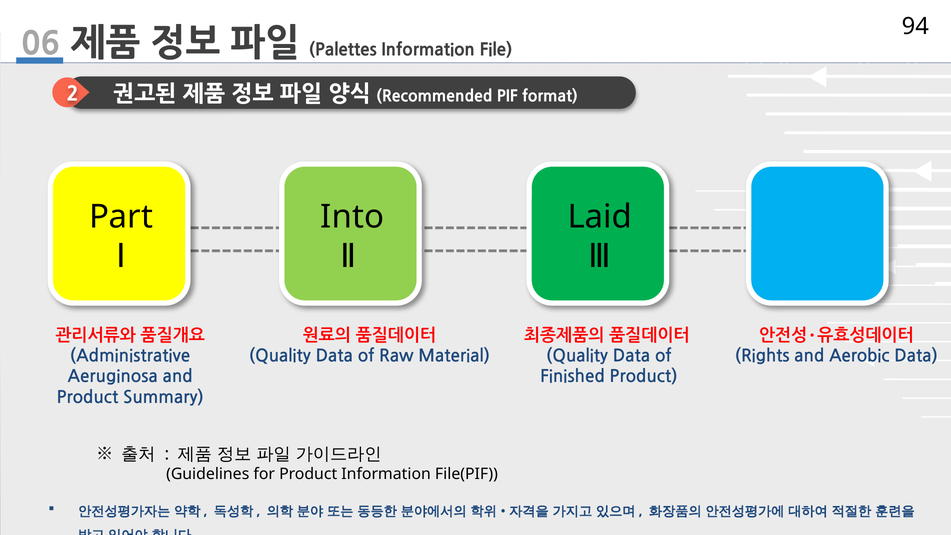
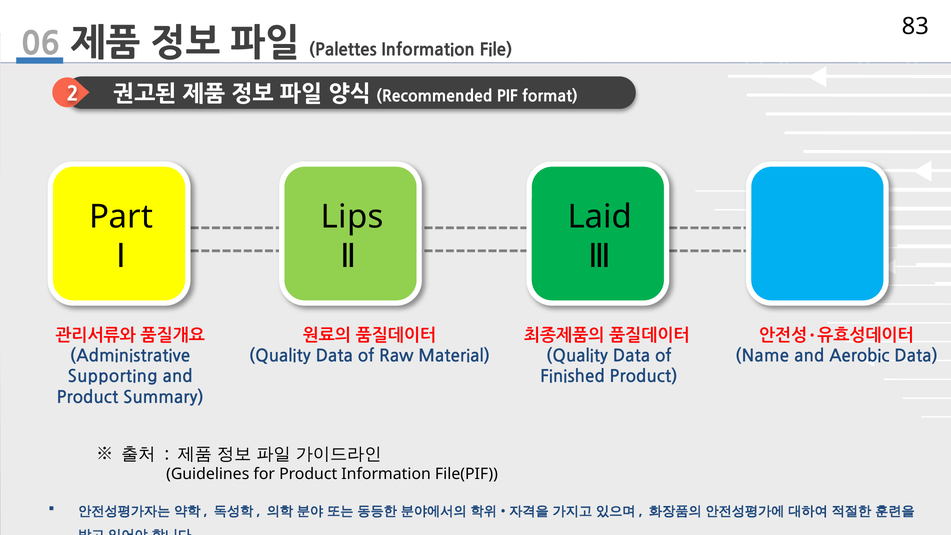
94: 94 -> 83 (915, 27)
Into: Into -> Lips (352, 217)
Rights: Rights -> Name (762, 356)
Aeruginosa: Aeruginosa -> Supporting (113, 377)
